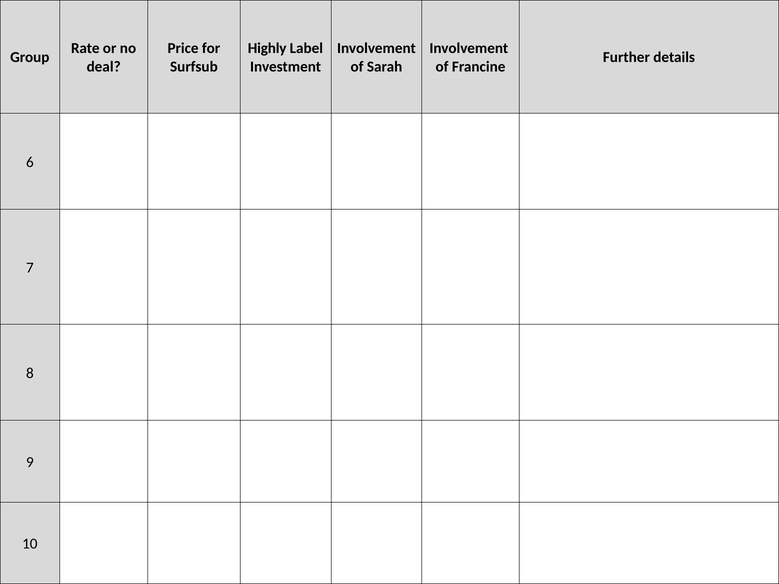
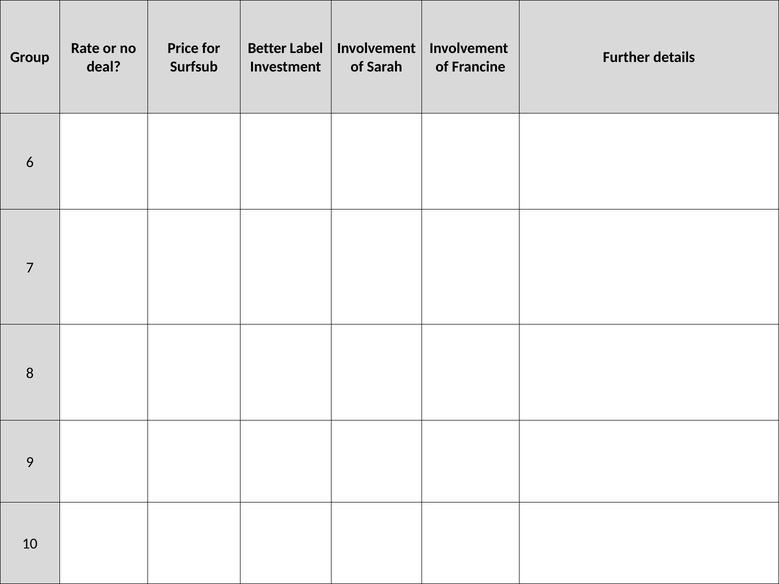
Highly: Highly -> Better (267, 48)
